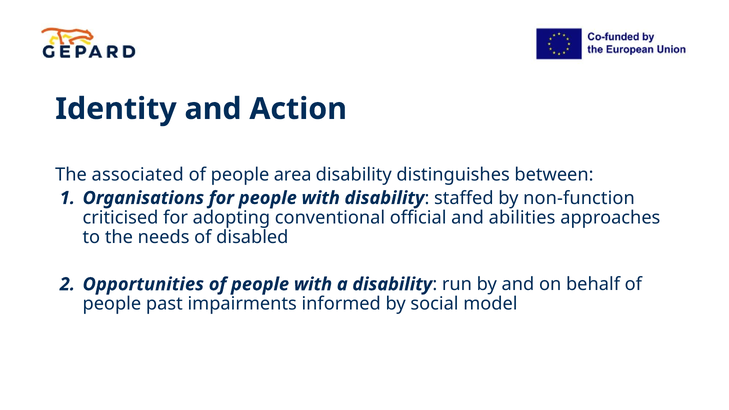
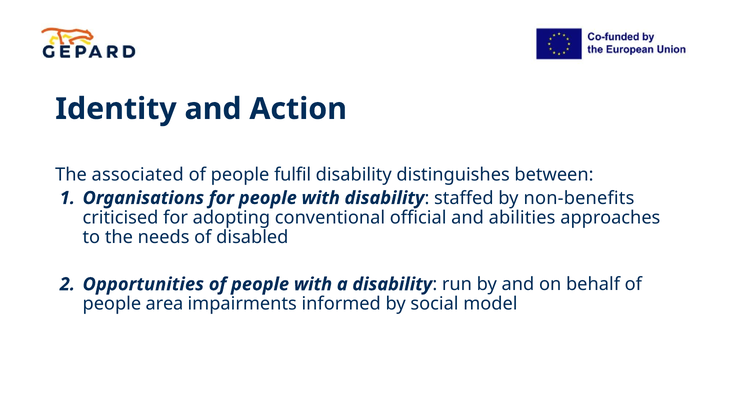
area: area -> fulfil (293, 175)
non-function: non-function -> non-benefits (579, 198)
past: past -> area (164, 304)
